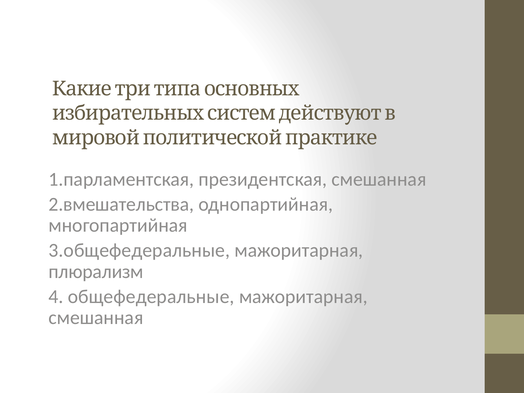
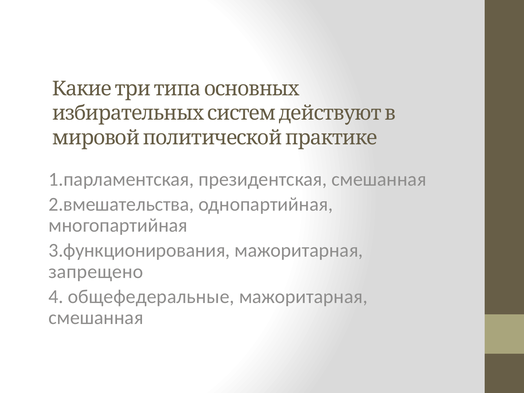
3.общефедеральные: 3.общефедеральные -> 3.функционирования (139, 250)
плюрализм: плюрализм -> запрещено (96, 272)
